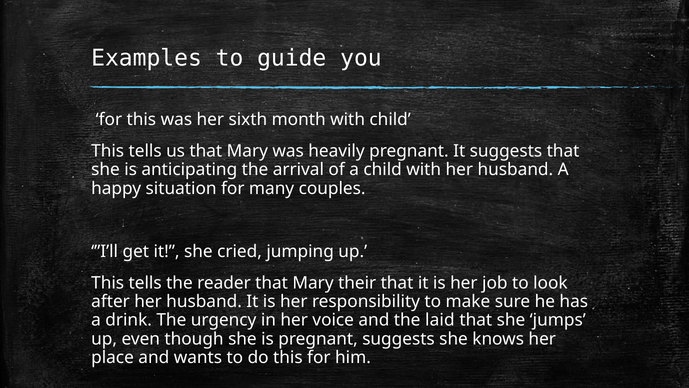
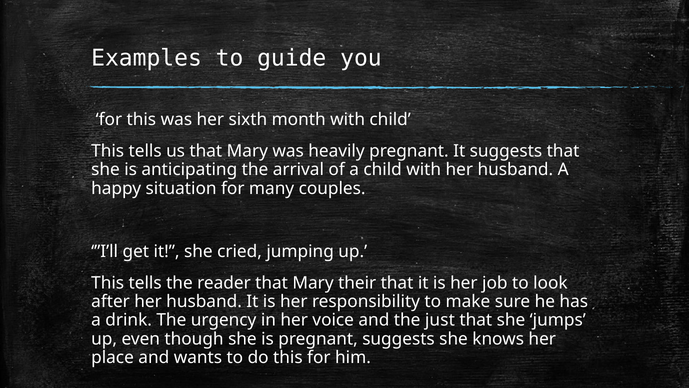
laid: laid -> just (440, 320)
